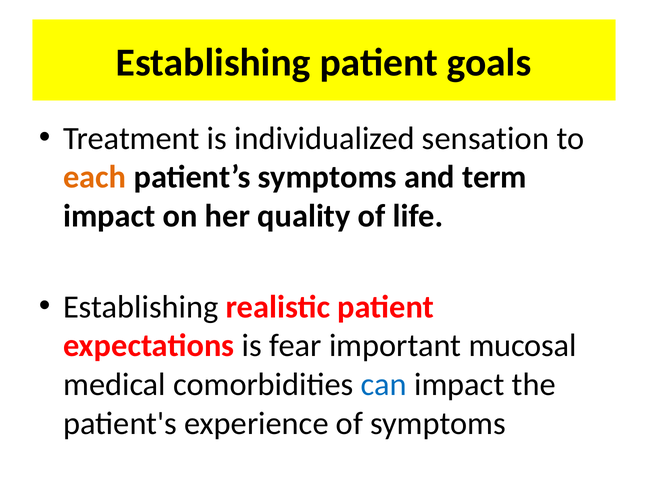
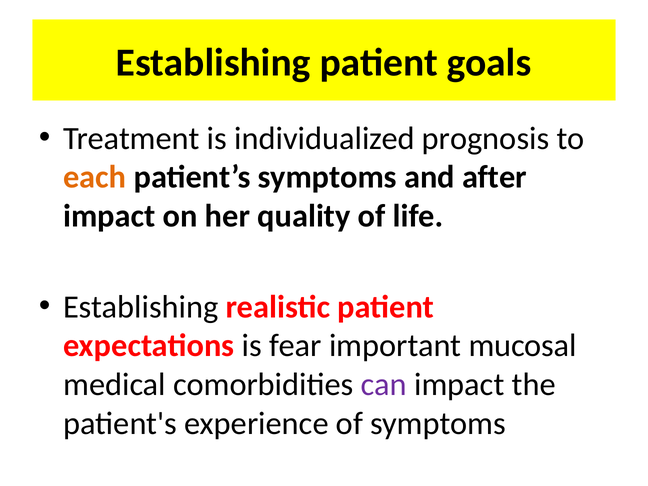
sensation: sensation -> prognosis (486, 138)
term: term -> after (494, 177)
can colour: blue -> purple (384, 385)
